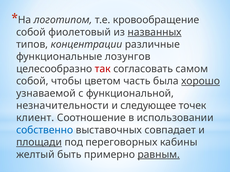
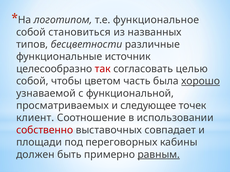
кровообращение: кровообращение -> функциональное (156, 20)
фиолетовый: фиолетовый -> становиться (80, 32)
названных underline: present -> none (155, 32)
концентрации: концентрации -> бесцветности (86, 45)
лозунгов: лозунгов -> источник (128, 57)
самом: самом -> целью (192, 69)
незначительности: незначительности -> просматриваемых (63, 106)
собственно colour: blue -> red (45, 130)
площади underline: present -> none (39, 143)
желтый: желтый -> должен (35, 155)
